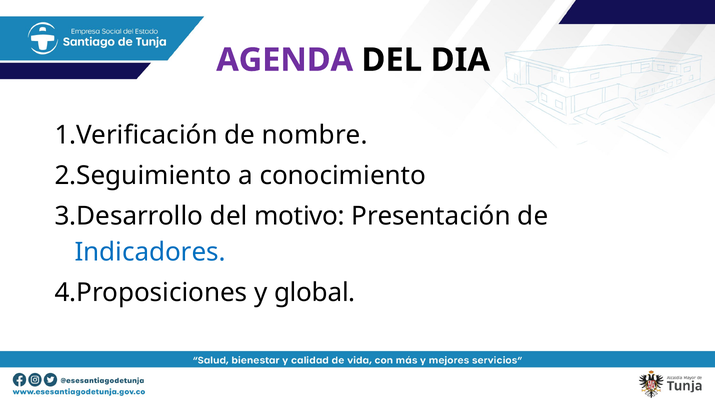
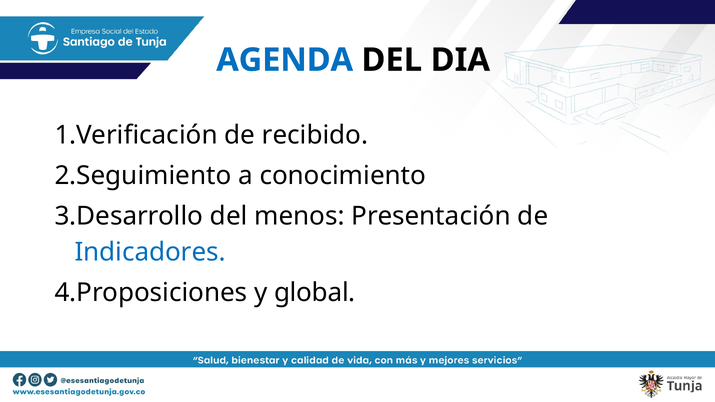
AGENDA colour: purple -> blue (285, 60)
nombre: nombre -> recibido (315, 135)
motivo: motivo -> menos (299, 216)
